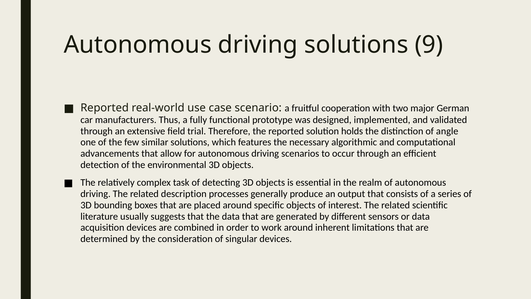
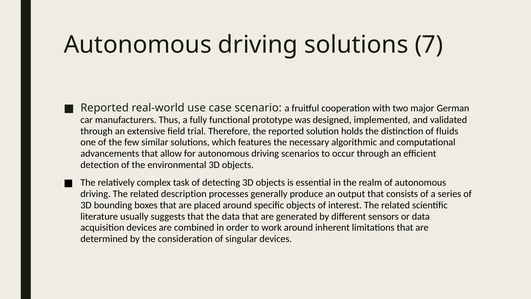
9: 9 -> 7 (429, 45)
angle: angle -> fluids (447, 131)
